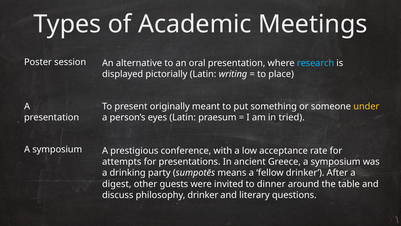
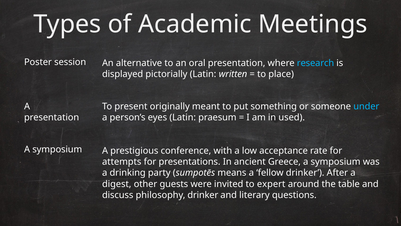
writing: writing -> written (233, 74)
under colour: yellow -> light blue (366, 106)
tried: tried -> used (292, 117)
dinner: dinner -> expert (271, 184)
